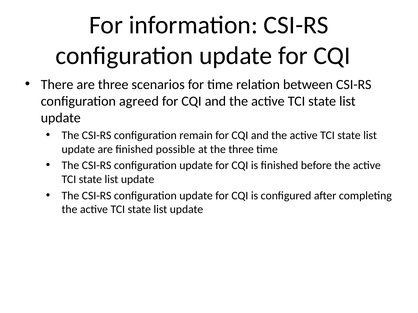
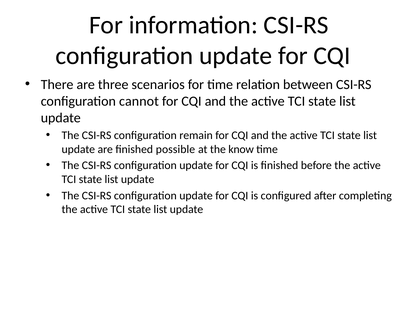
agreed: agreed -> cannot (139, 101)
the three: three -> know (241, 149)
